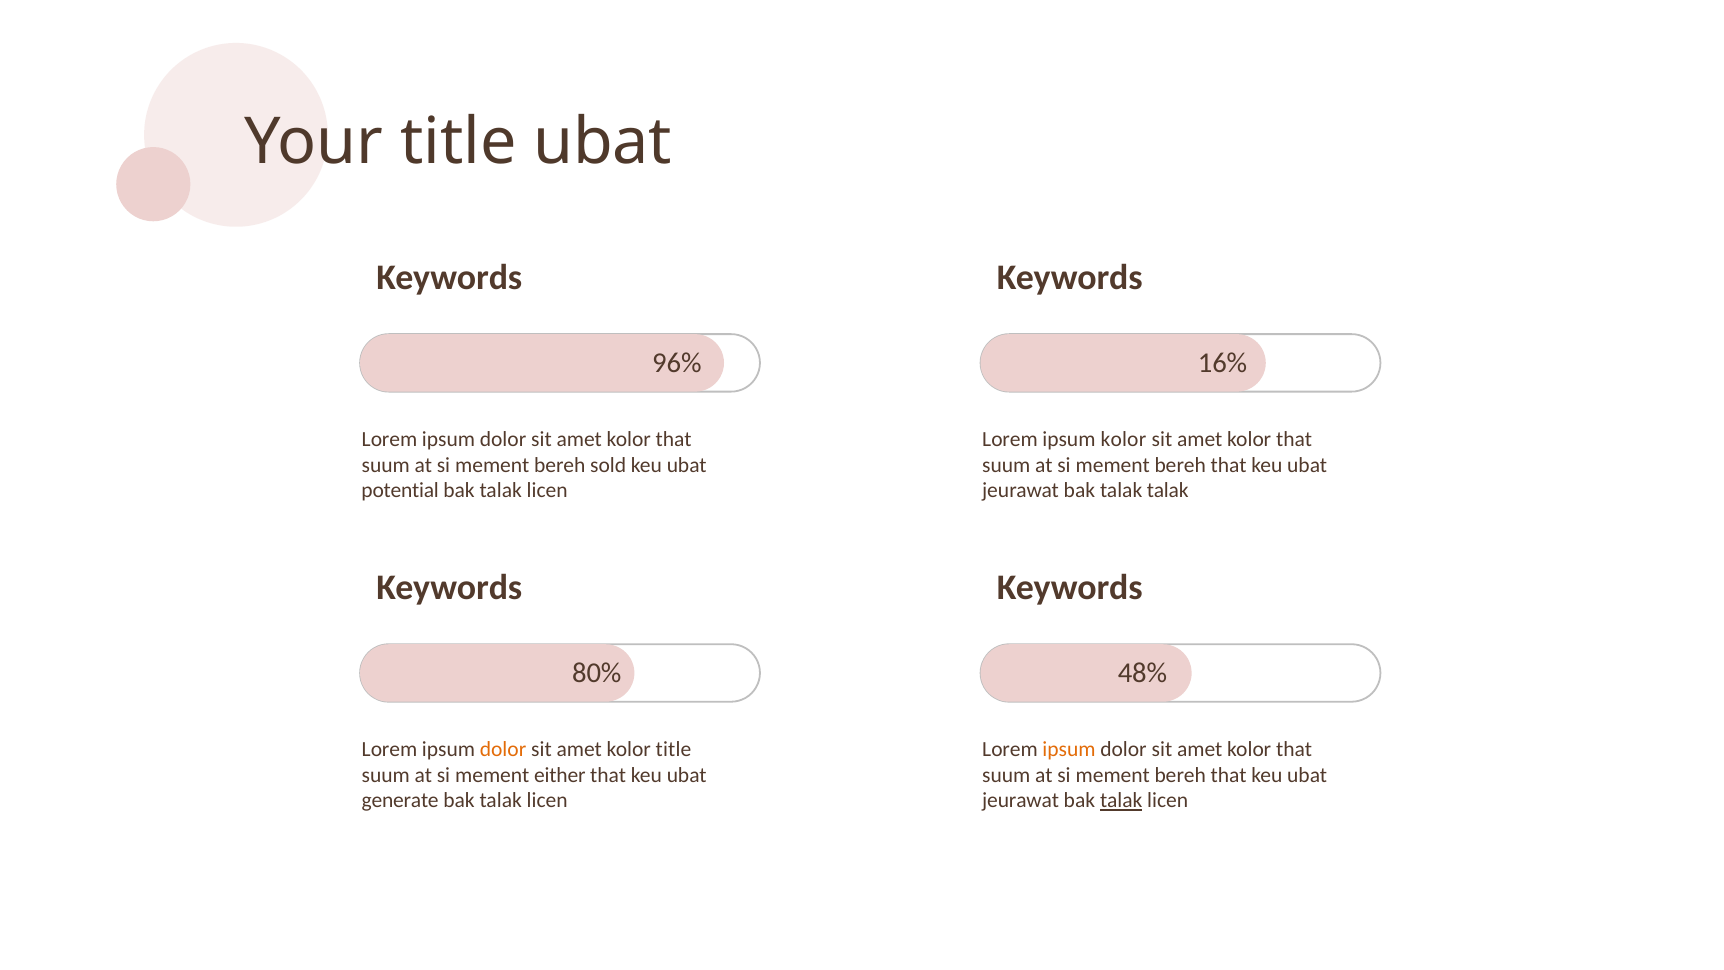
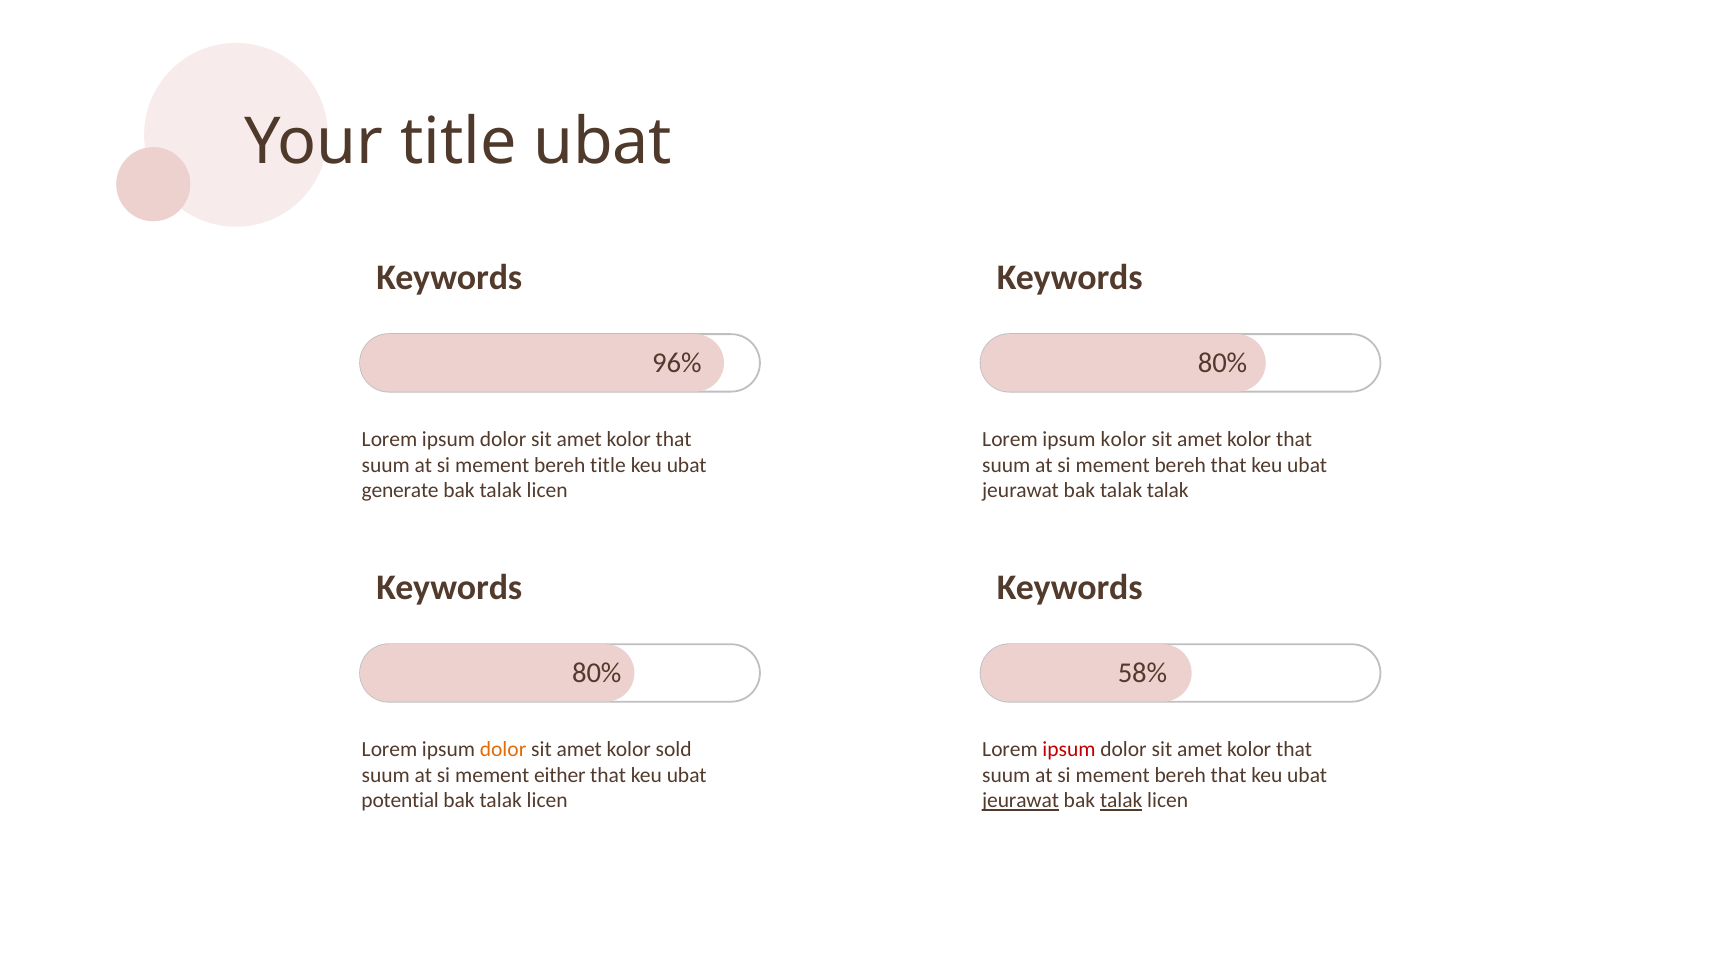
96% 16%: 16% -> 80% (1223, 363)
bereh sold: sold -> title (608, 465)
potential: potential -> generate (400, 491)
48%: 48% -> 58% (1142, 673)
kolor title: title -> sold (674, 749)
ipsum colour: orange -> red (1069, 749)
generate: generate -> potential (400, 801)
jeurawat underline: none -> present (1021, 801)
